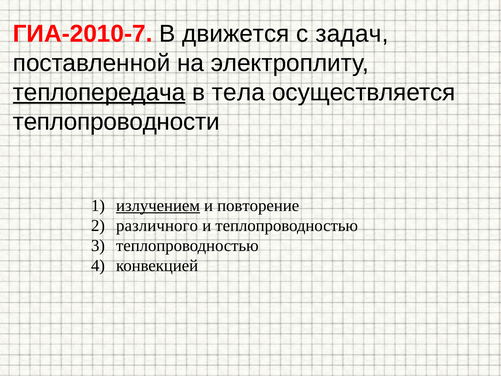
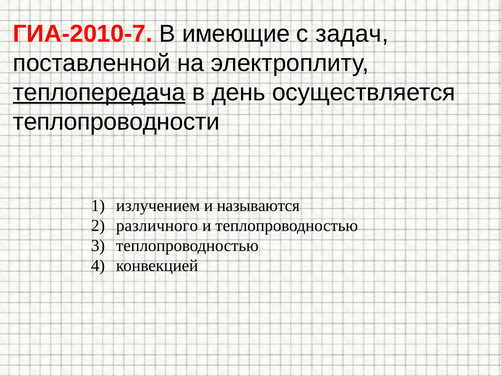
движется: движется -> имеющие (236, 34)
тела: тела -> день (239, 92)
излучением underline: present -> none (158, 205)
повторение: повторение -> называются (258, 205)
